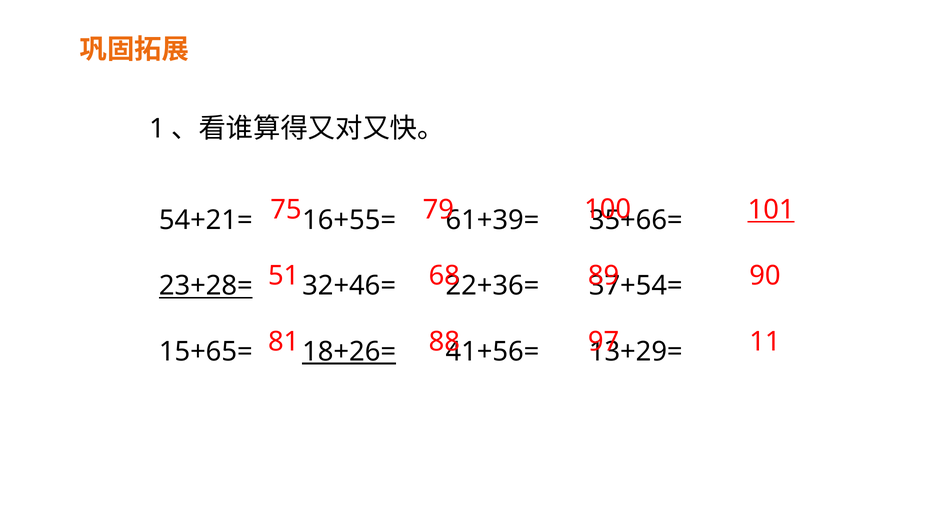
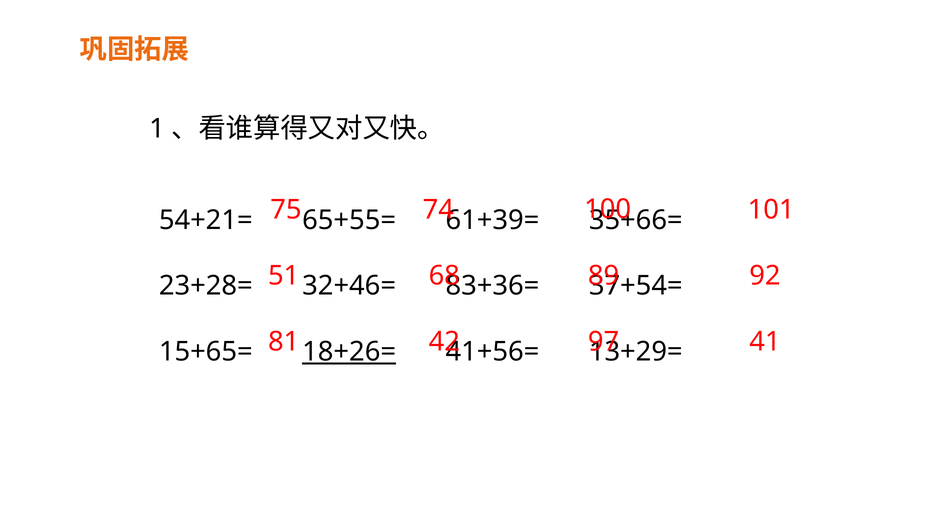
79: 79 -> 74 (438, 210)
101 underline: present -> none (771, 210)
16+55=: 16+55= -> 65+55= (349, 220)
90: 90 -> 92 (765, 276)
23+28= underline: present -> none (206, 286)
22+36=: 22+36= -> 83+36= (492, 286)
88: 88 -> 42 (444, 341)
11: 11 -> 41 (765, 341)
